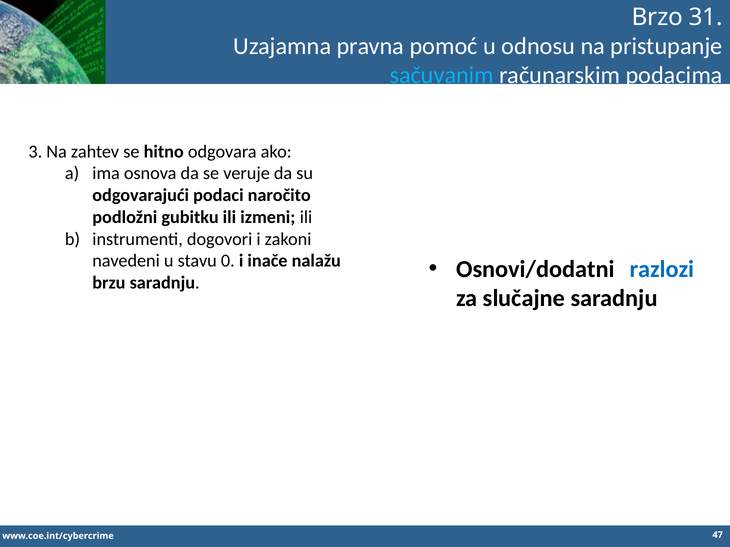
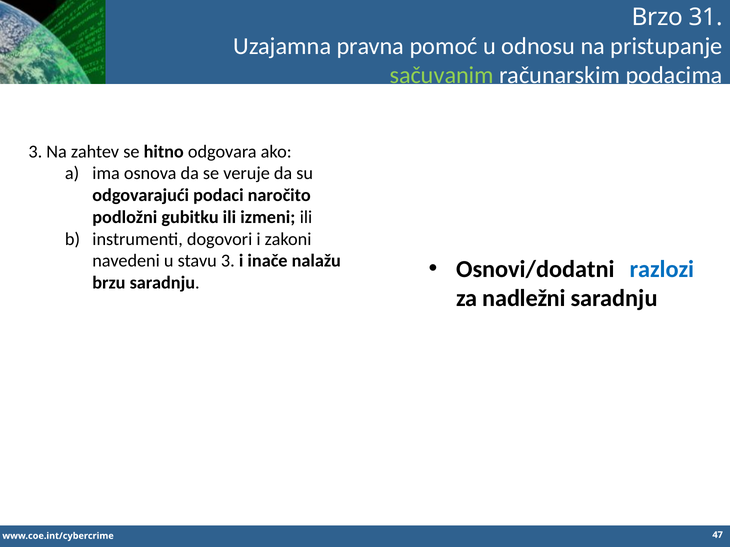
sačuvanim colour: light blue -> light green (442, 75)
stavu 0: 0 -> 3 (228, 261)
slučajne: slučajne -> nadležni (524, 298)
